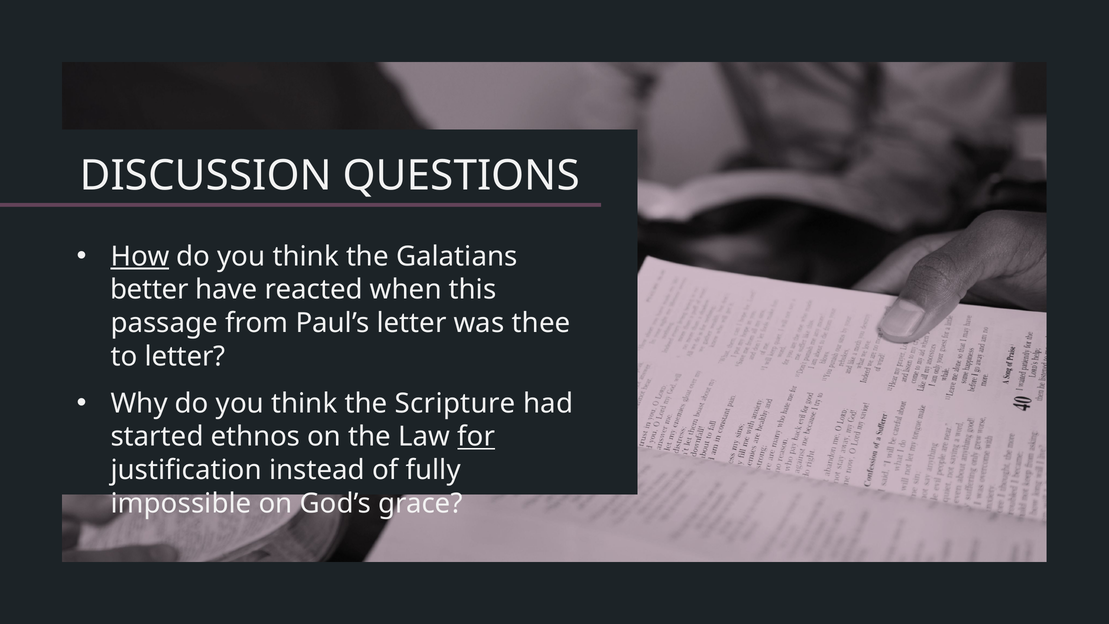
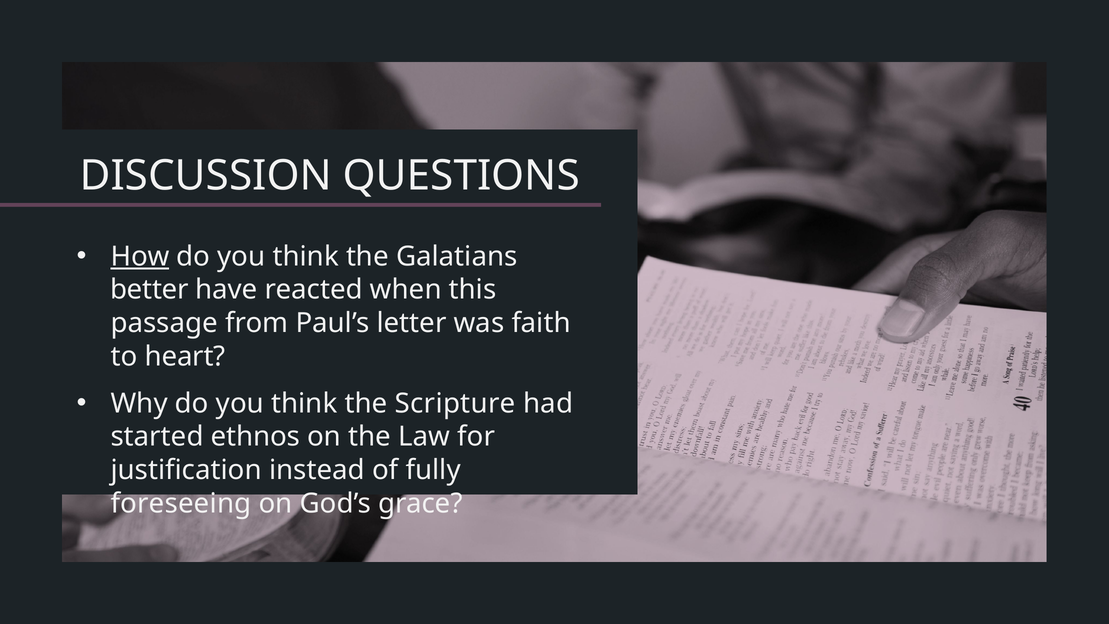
thee: thee -> faith (541, 323)
to letter: letter -> heart (185, 356)
for underline: present -> none (476, 437)
impossible: impossible -> foreseeing (181, 503)
